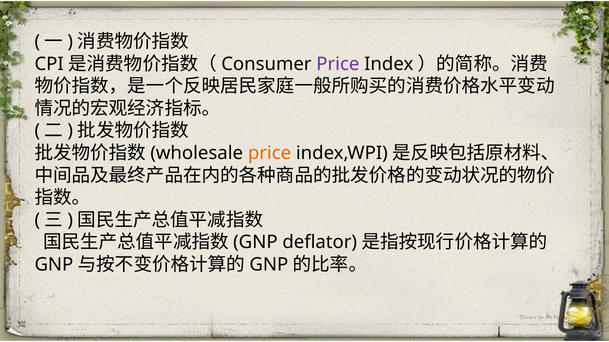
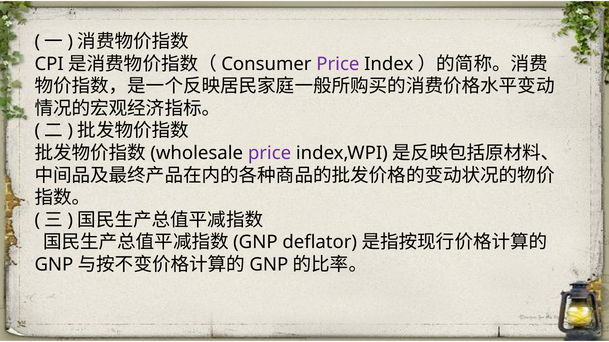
price colour: orange -> purple (270, 153)
